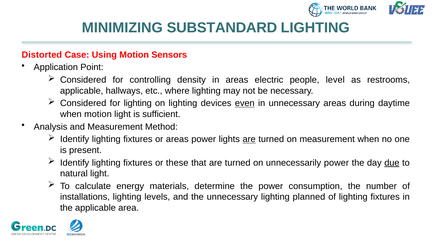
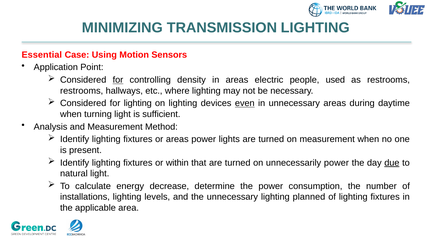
SUBSTANDARD: SUBSTANDARD -> TRANSMISSION (222, 28)
Distorted: Distorted -> Essential (42, 55)
for underline: none -> present (118, 80)
level: level -> used (335, 80)
applicable: applicable -> restrooms (82, 91)
when motion: motion -> turning (98, 114)
are underline: present -> none (249, 140)
these: these -> within (177, 163)
materials: materials -> decrease (169, 187)
